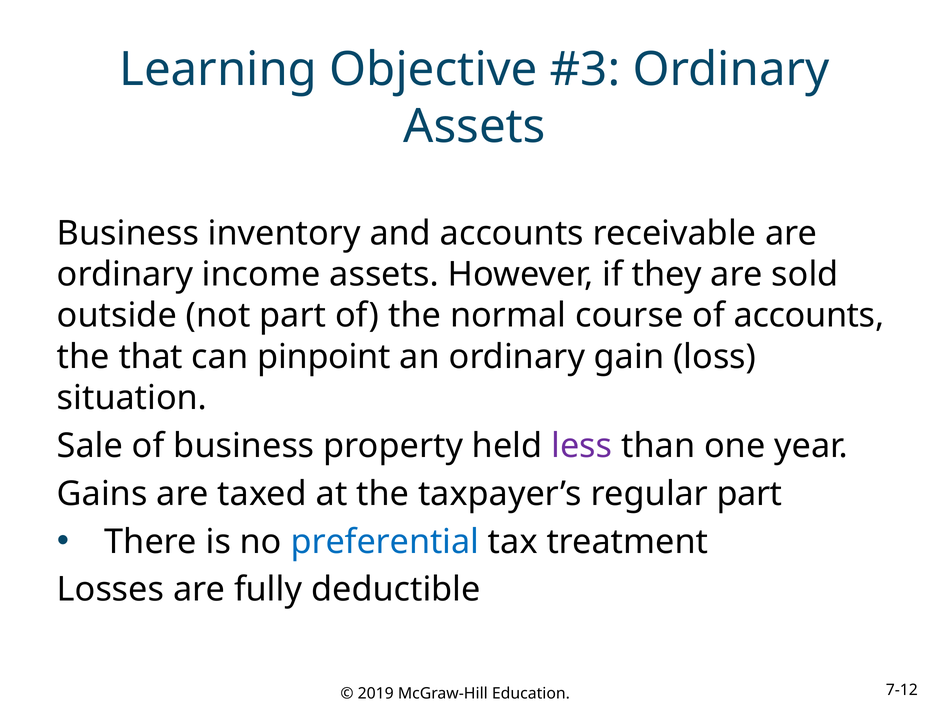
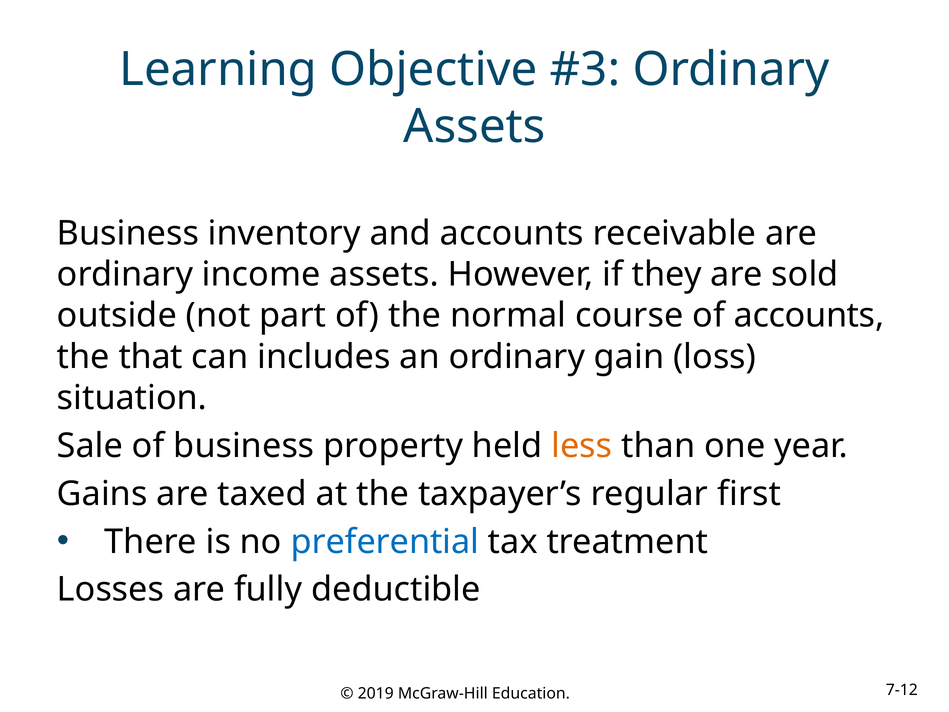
pinpoint: pinpoint -> includes (324, 357)
less colour: purple -> orange (582, 446)
regular part: part -> first (749, 494)
